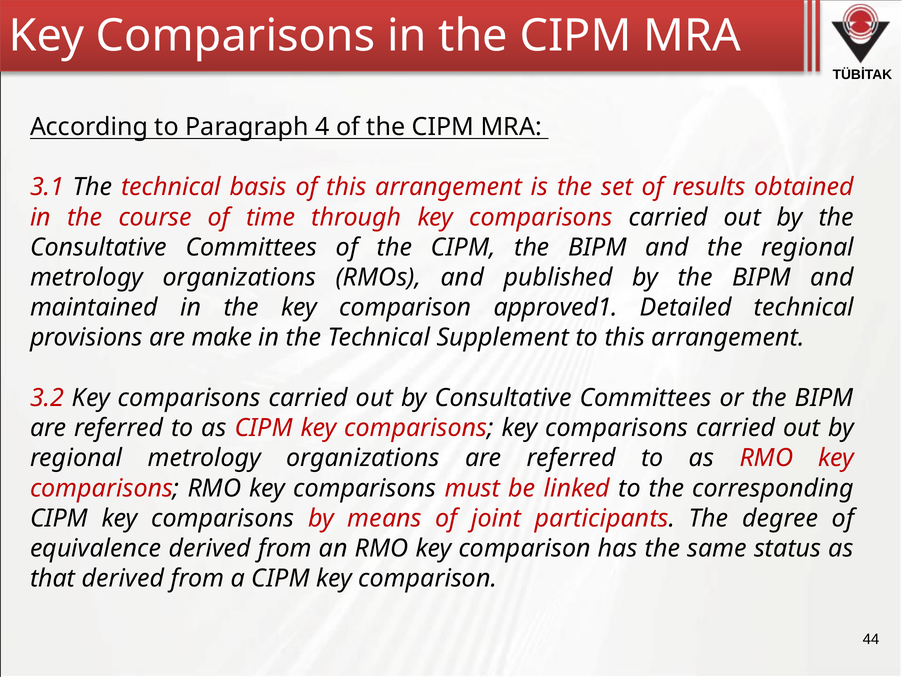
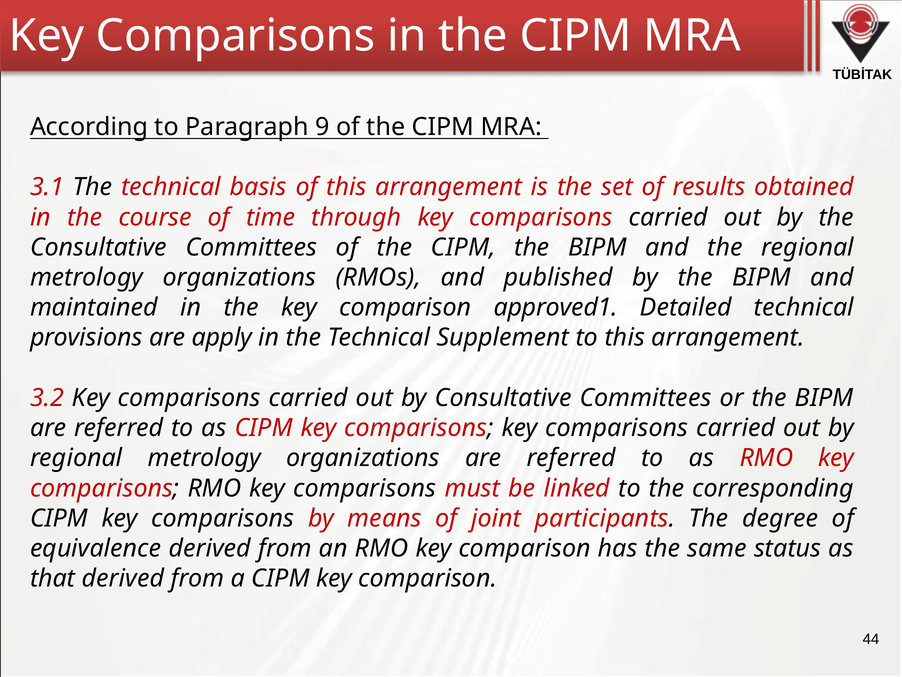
4: 4 -> 9 (322, 127)
make: make -> apply (222, 337)
